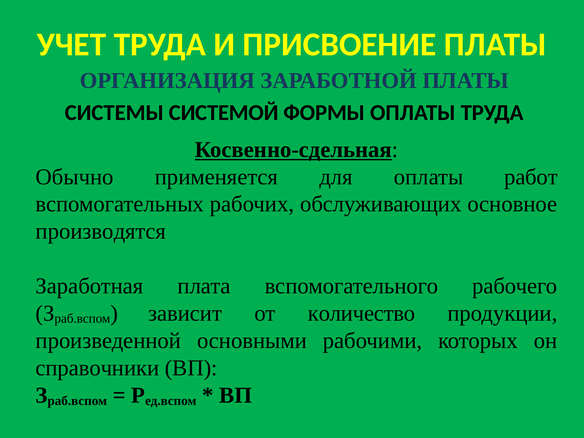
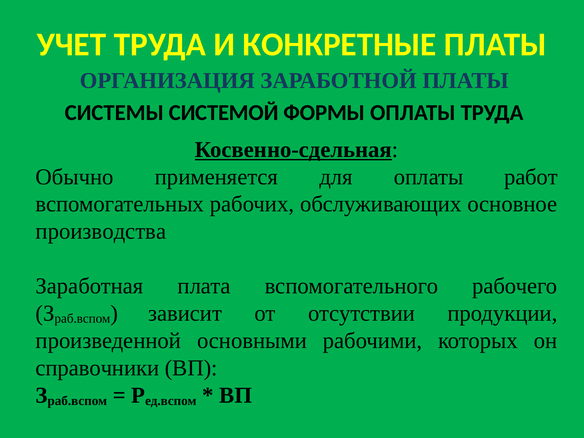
ПРИСВОЕНИЕ: ПРИСВОЕНИЕ -> КОНКРЕТНЫЕ (340, 45)
производятся: производятся -> производства (101, 231)
количество: количество -> отсутствии (362, 313)
